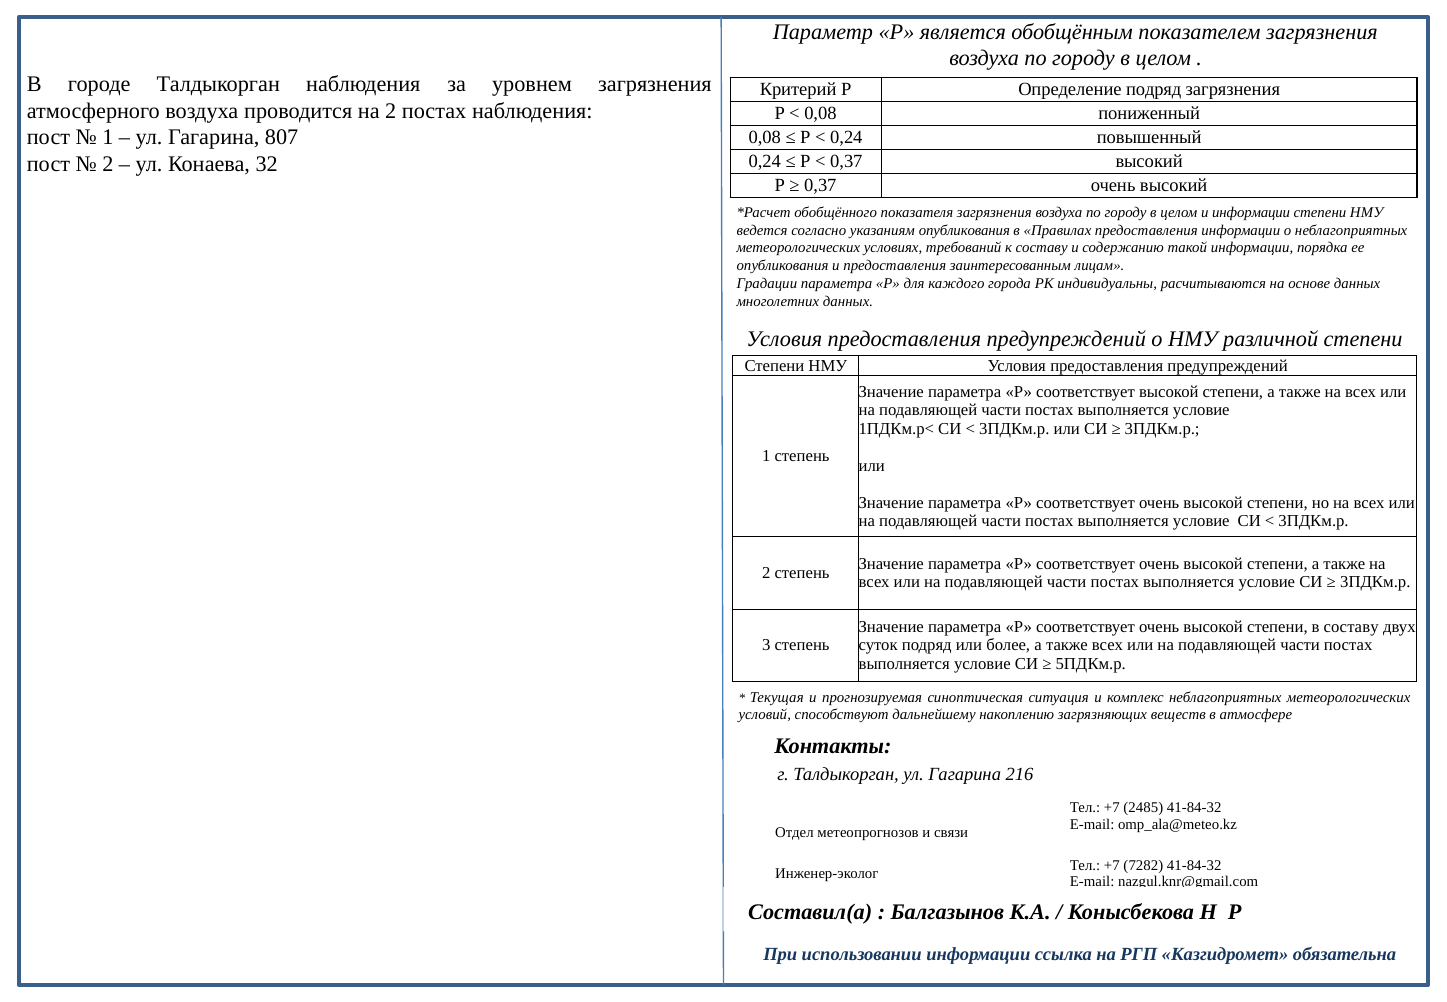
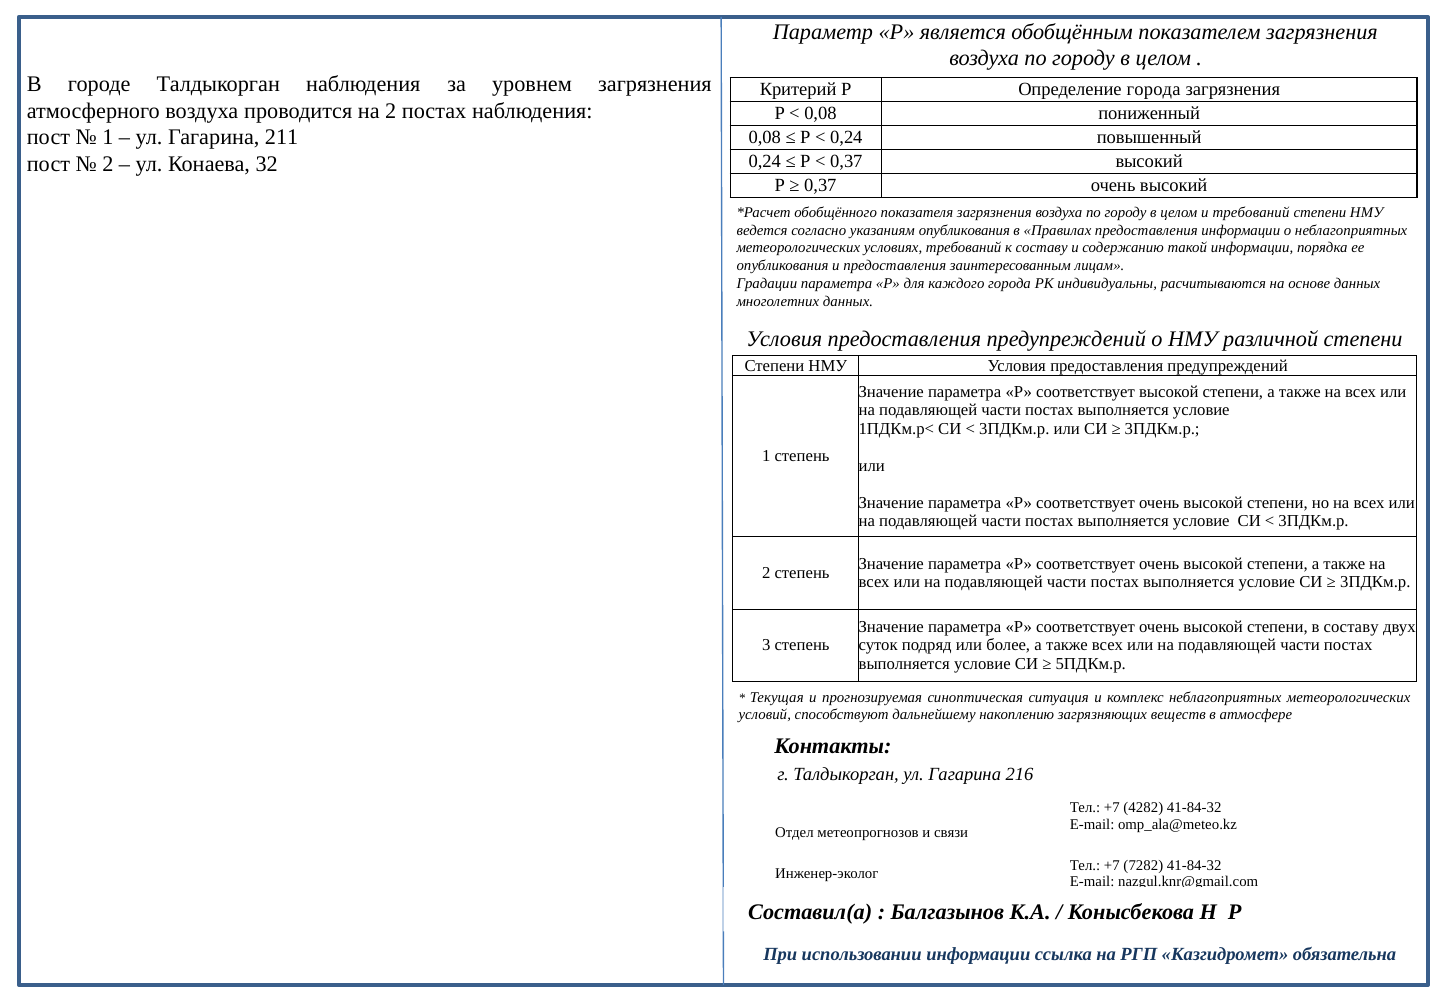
Определение подряд: подряд -> города (1154, 90)
807: 807 -> 211 (282, 137)
и информации: информации -> требований (1251, 212)
2485: 2485 -> 4282 (1143, 808)
